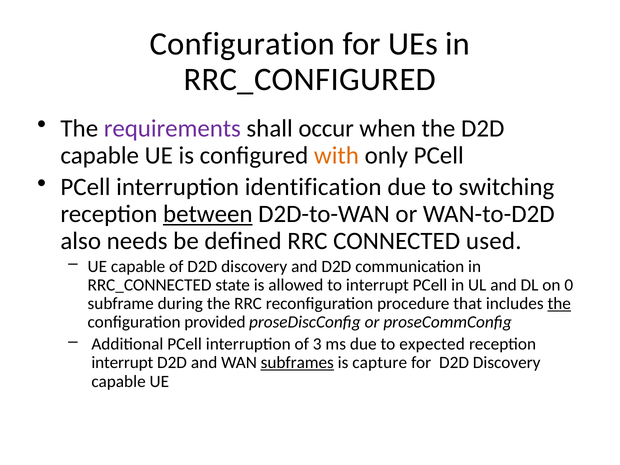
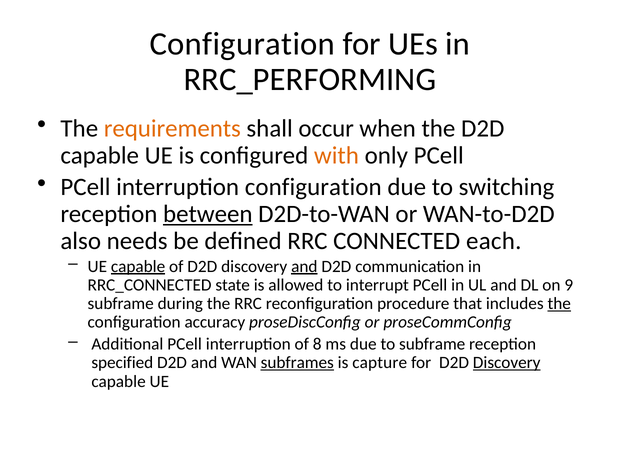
RRC_CONFIGURED: RRC_CONFIGURED -> RRC_PERFORMING (310, 79)
requirements colour: purple -> orange (172, 128)
interruption identification: identification -> configuration (313, 187)
used: used -> each (494, 241)
capable underline: none -> present (138, 266)
and underline: none -> present (304, 266)
0: 0 -> 9 (569, 285)
provided: provided -> accuracy (215, 322)
3: 3 -> 8 (317, 344)
to expected: expected -> subframe (432, 344)
interrupt: interrupt -> specified (122, 363)
Discovery underline: none -> present (507, 363)
